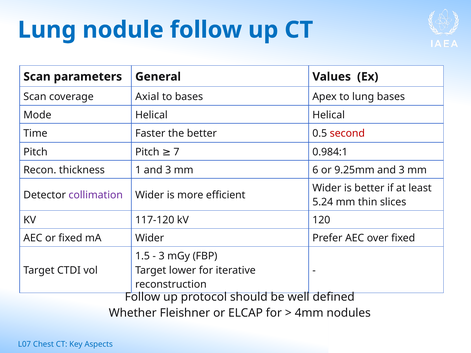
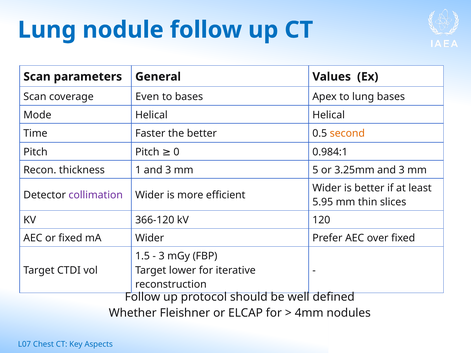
Axial: Axial -> Even (147, 97)
second colour: red -> orange (347, 134)
7: 7 -> 0 (176, 152)
6: 6 -> 5 (315, 170)
9.25mm: 9.25mm -> 3.25mm (354, 170)
5.24: 5.24 -> 5.95 (323, 202)
117-120: 117-120 -> 366-120 (155, 220)
